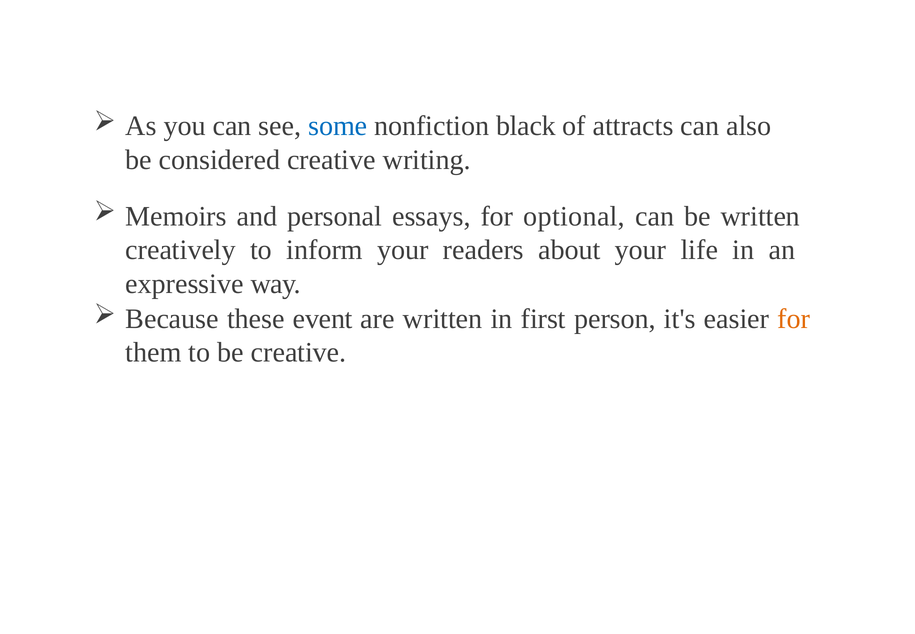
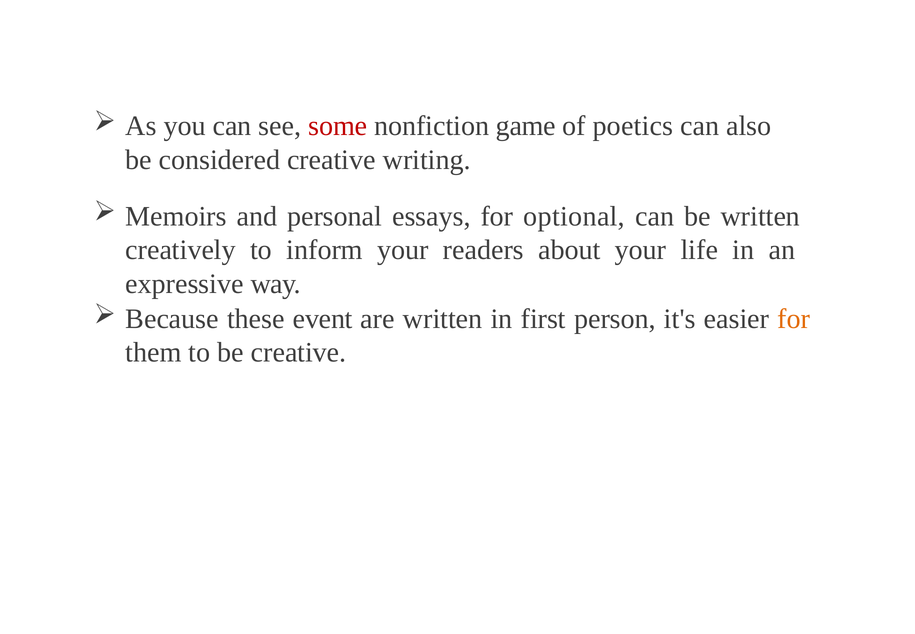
some colour: blue -> red (338, 126)
black: black -> game (526, 126)
attracts: attracts -> poetics (633, 126)
